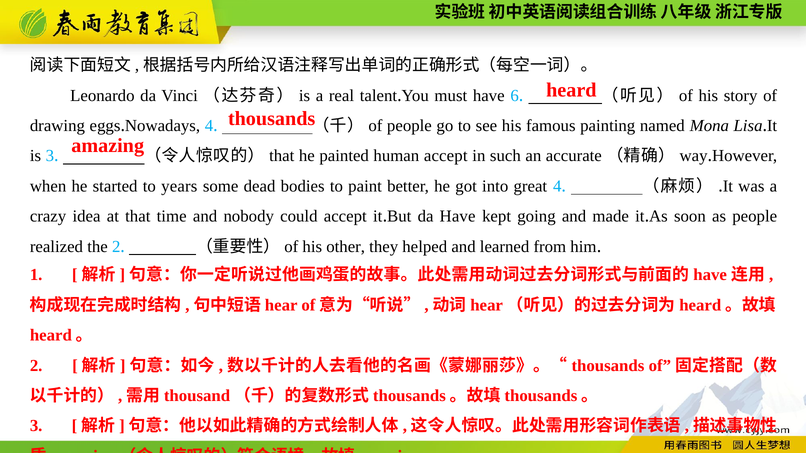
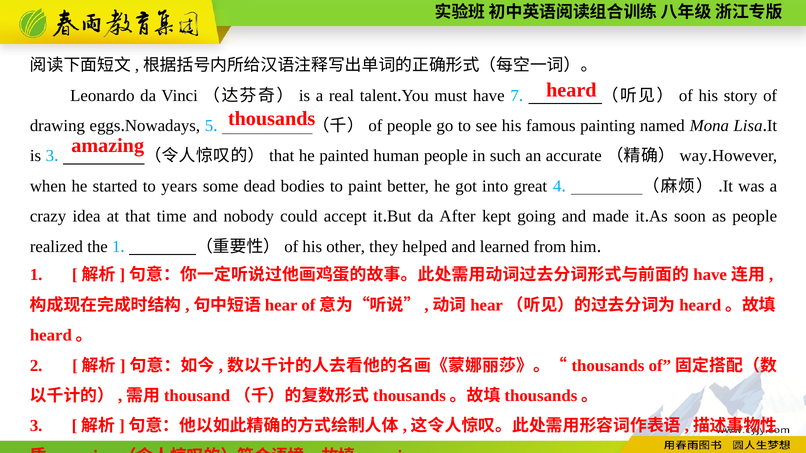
6: 6 -> 7 (515, 96)
4: 4 -> 5 (209, 126)
human accept: accept -> people (446, 156)
da Have: Have -> After (458, 217)
the 2: 2 -> 1 (116, 247)
